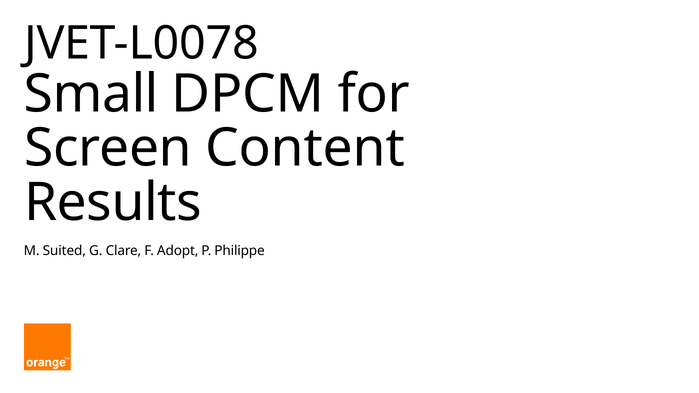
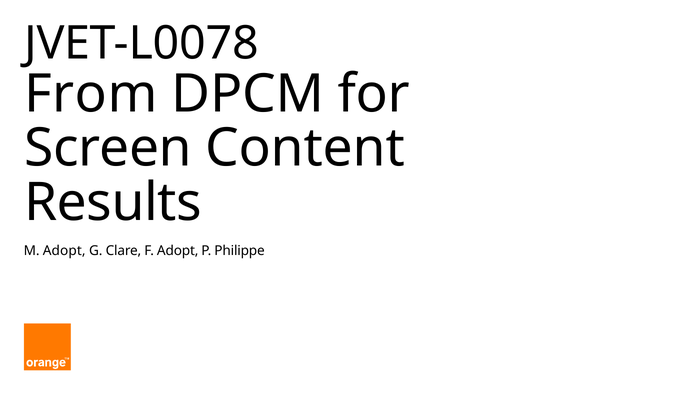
Small: Small -> From (91, 94)
M Suited: Suited -> Adopt (64, 251)
